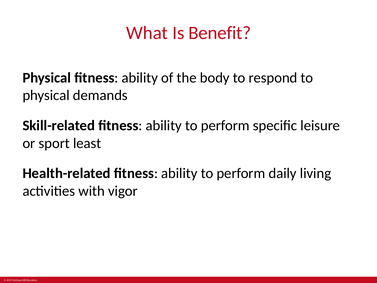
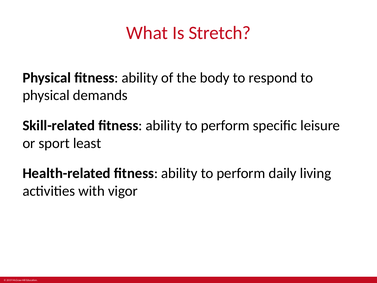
Benefit: Benefit -> Stretch (220, 33)
